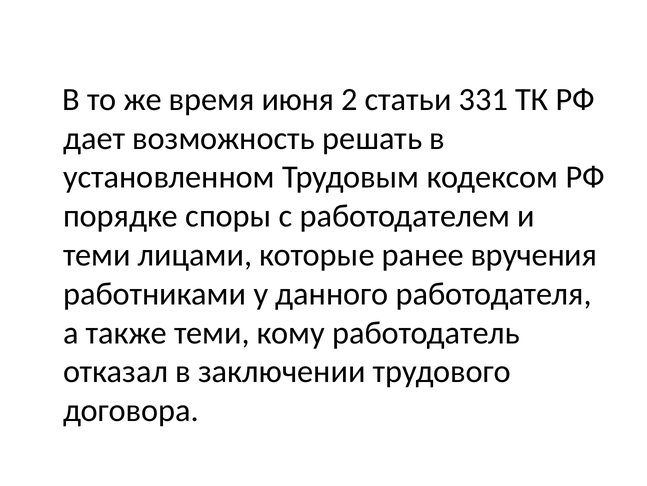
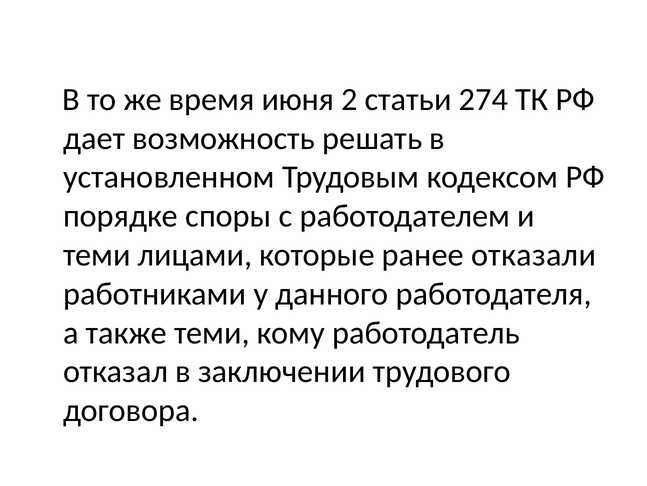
331: 331 -> 274 (483, 99)
вручения: вручения -> отказали (534, 255)
